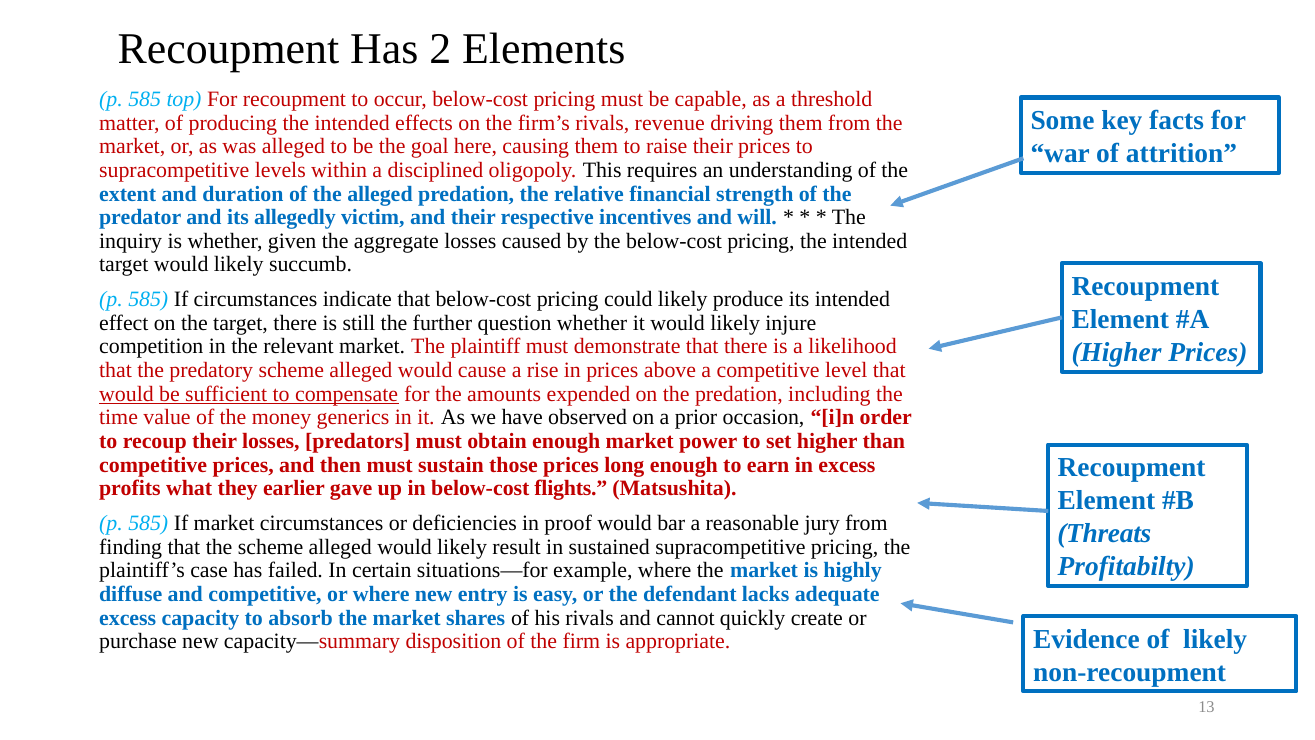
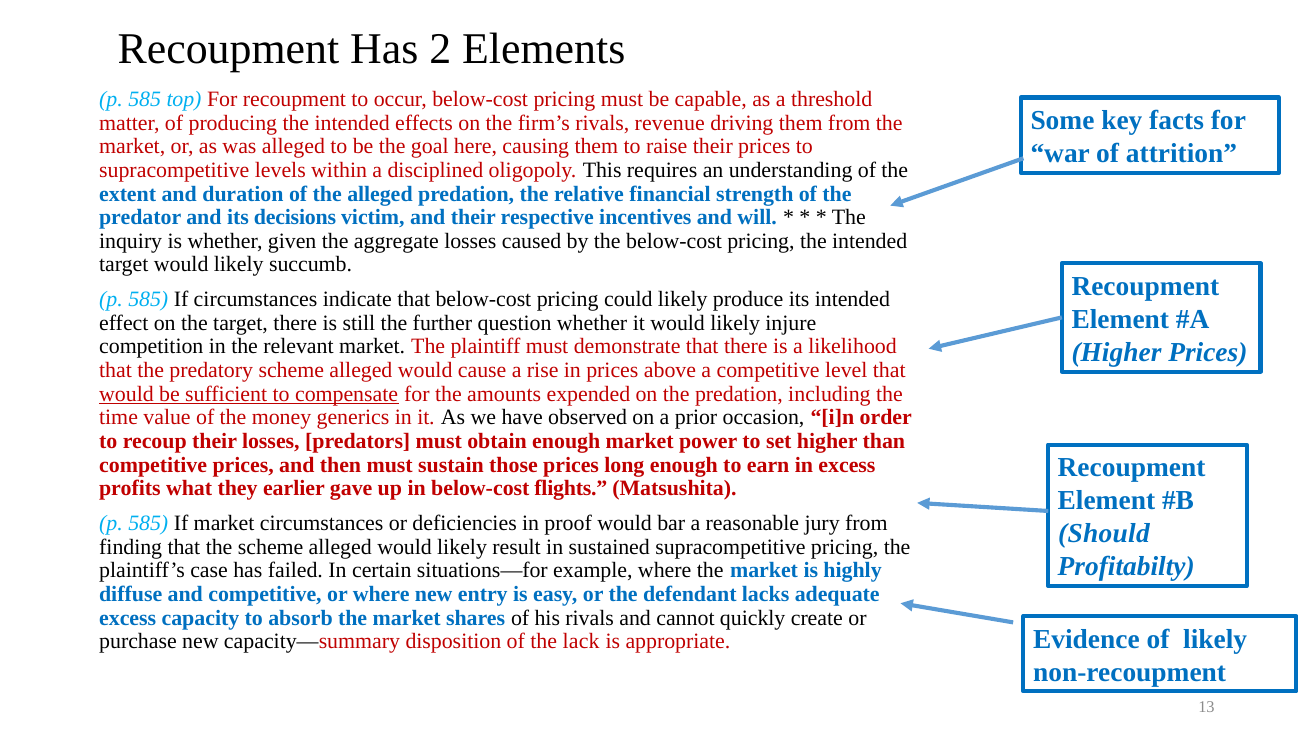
allegedly: allegedly -> decisions (295, 217)
Threats: Threats -> Should (1104, 533)
firm: firm -> lack (581, 641)
